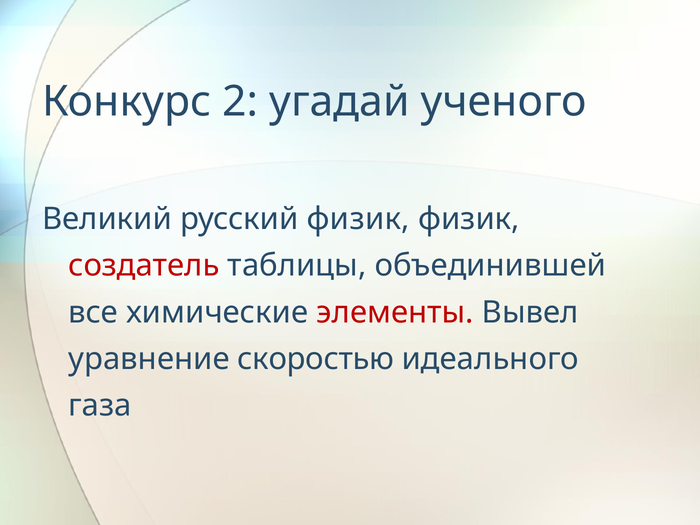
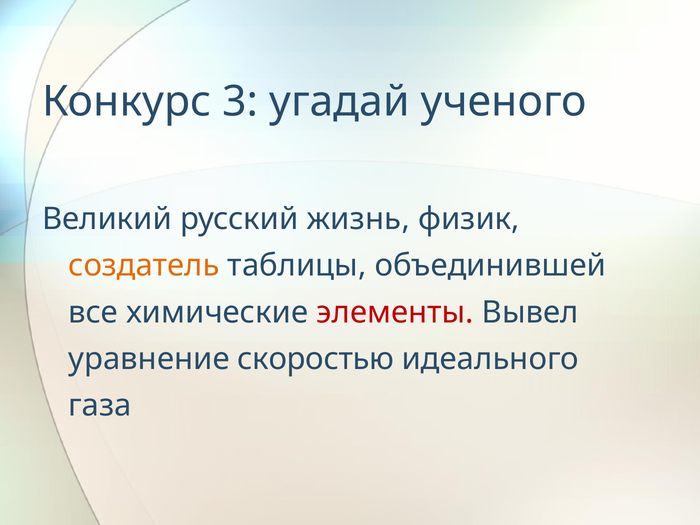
2: 2 -> 3 (240, 101)
русский физик: физик -> жизнь (358, 219)
создатель colour: red -> orange (144, 266)
